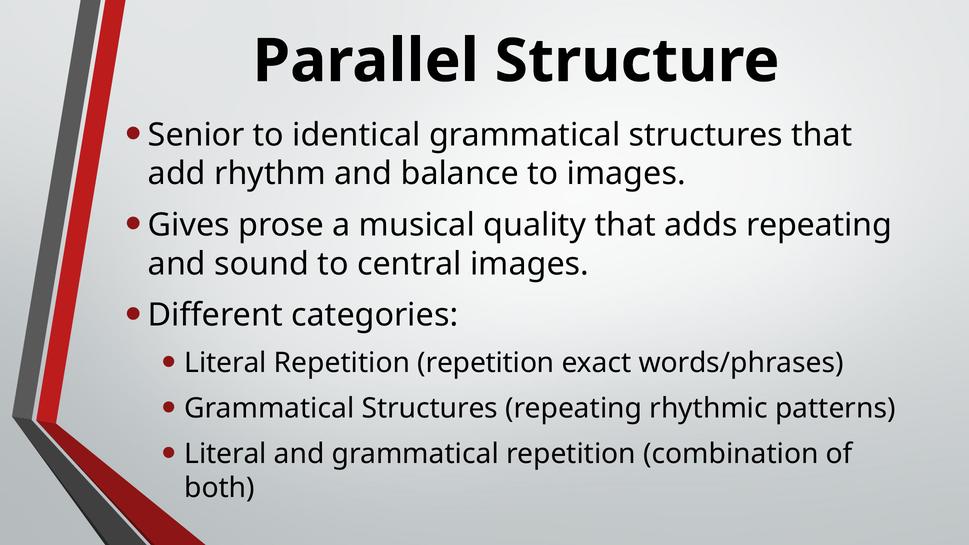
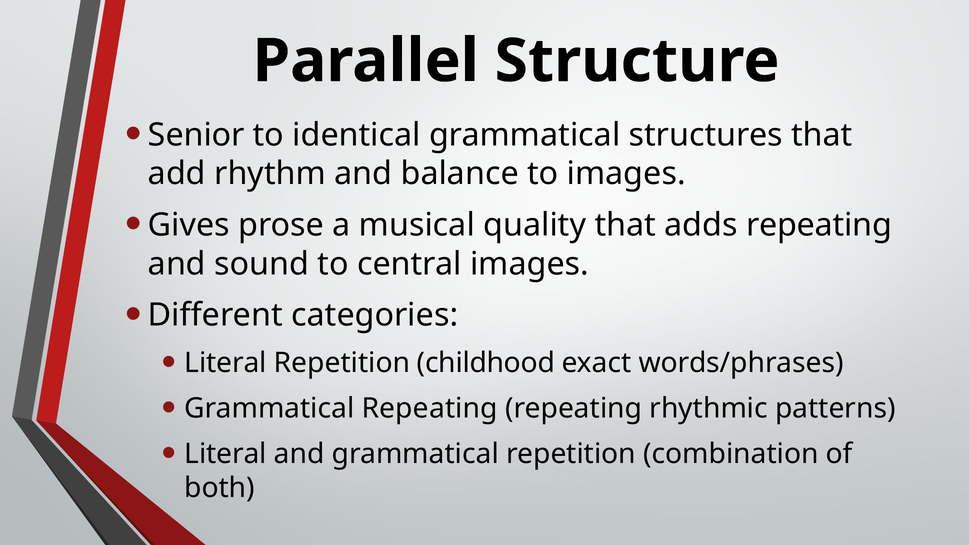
Repetition repetition: repetition -> childhood (486, 363)
Structures: Structures -> Repeating (430, 409)
